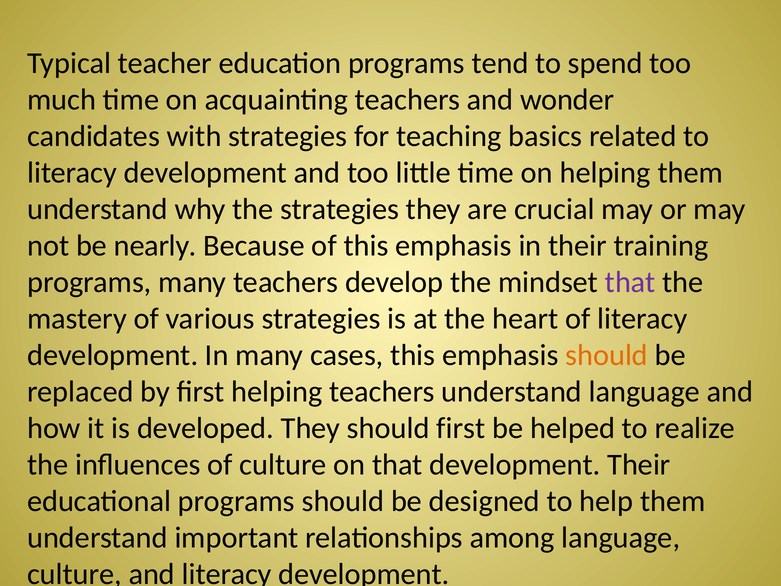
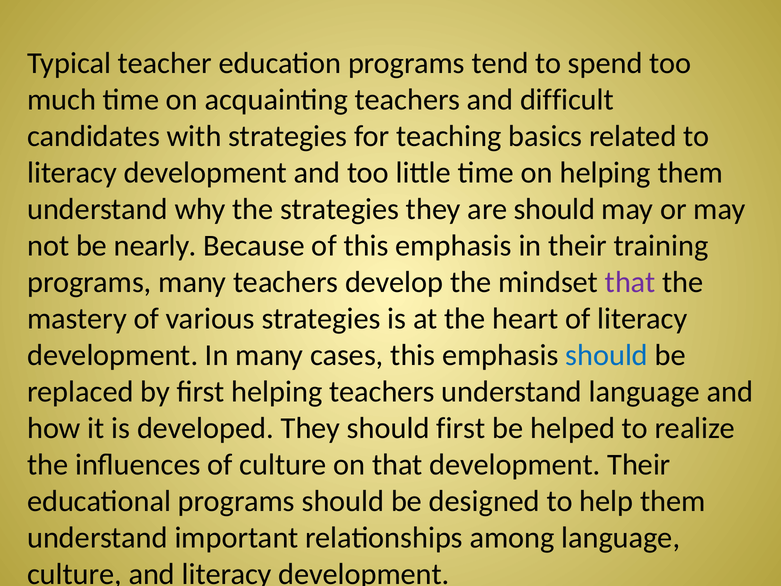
wonder: wonder -> difficult (567, 100)
are crucial: crucial -> should (554, 209)
should colour: orange -> blue (607, 355)
